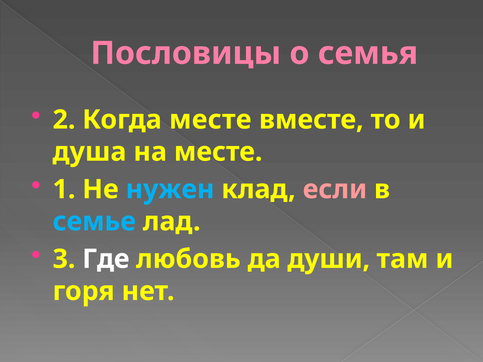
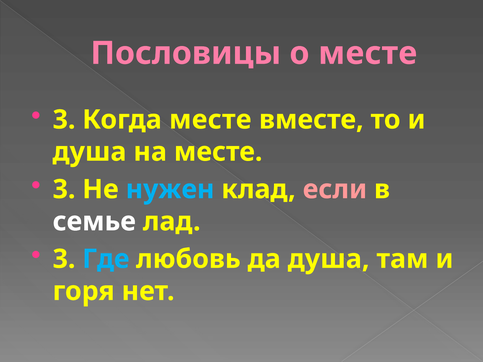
о семья: семья -> месте (368, 53)
2: 2 -> 3 (64, 120)
1: 1 -> 3 (64, 189)
семье colour: light blue -> white (94, 222)
Где colour: white -> light blue (106, 259)
да души: души -> душа (329, 259)
